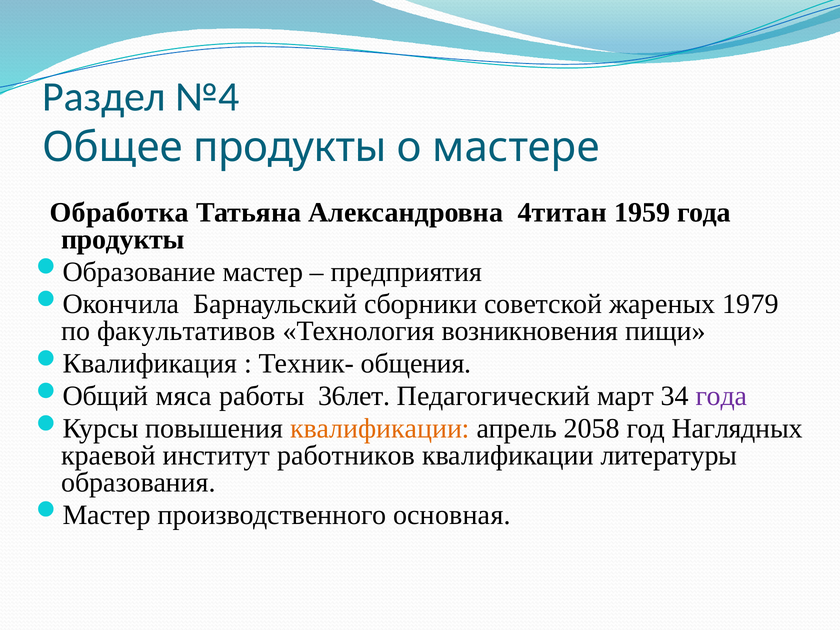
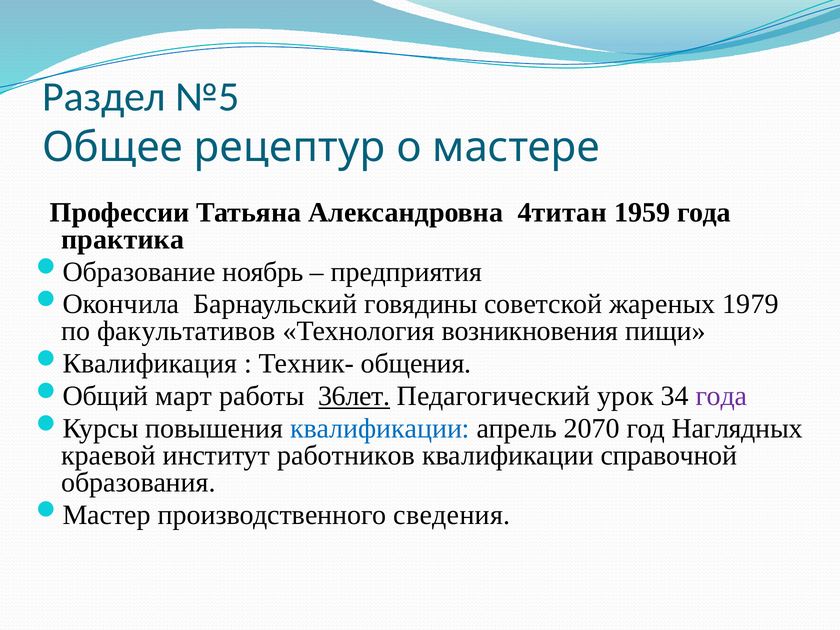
№4: №4 -> №5 (207, 97)
Общее продукты: продукты -> рецептур (290, 147)
Обработка: Обработка -> Профессии (120, 212)
продукты: продукты -> практика (123, 239)
мастер: мастер -> ноябрь (263, 272)
сборники: сборники -> говядины (421, 304)
мяса: мяса -> март (184, 396)
36лет underline: none -> present (354, 396)
март: март -> урок (625, 396)
квалификации colour: orange -> blue (380, 429)
2058: 2058 -> 2070 (592, 429)
литературы: литературы -> справочной (669, 455)
основная: основная -> сведения (452, 515)
